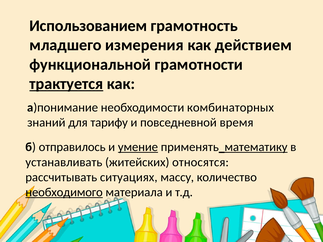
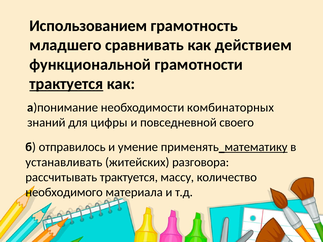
измерения: измерения -> сравнивать (145, 45)
тарифу: тарифу -> цифры (109, 123)
время: время -> своего (237, 123)
умение underline: present -> none (138, 147)
относятся: относятся -> разговора (201, 162)
рассчитывать ситуациях: ситуациях -> трактуется (129, 177)
необходимого underline: present -> none (64, 192)
